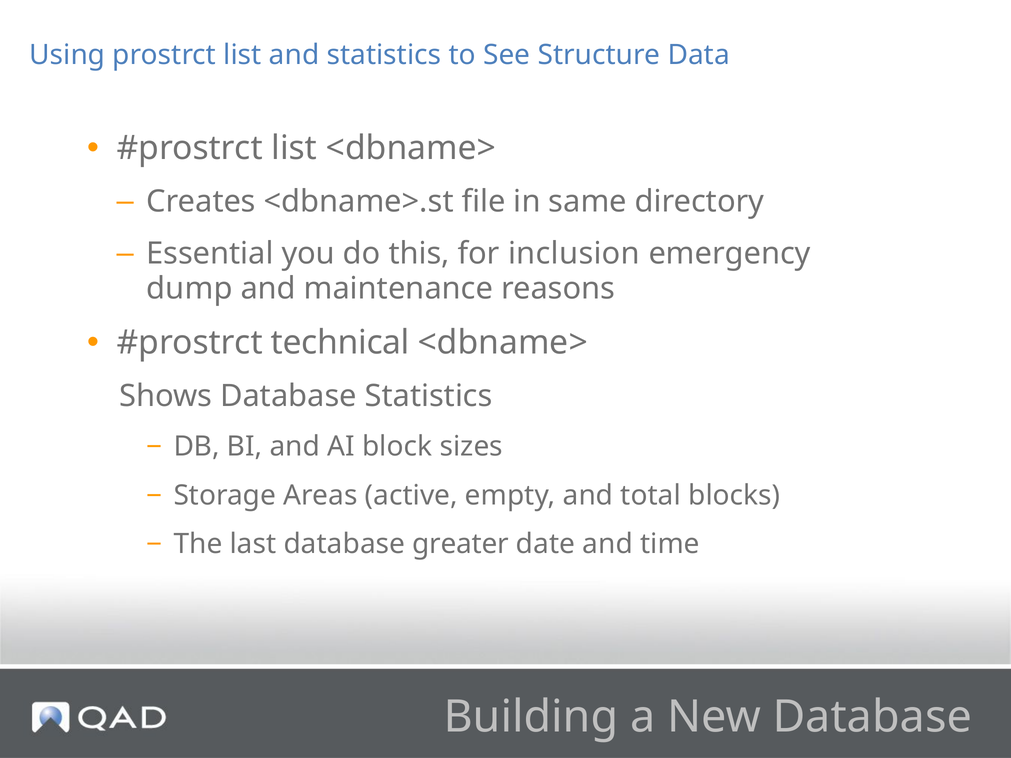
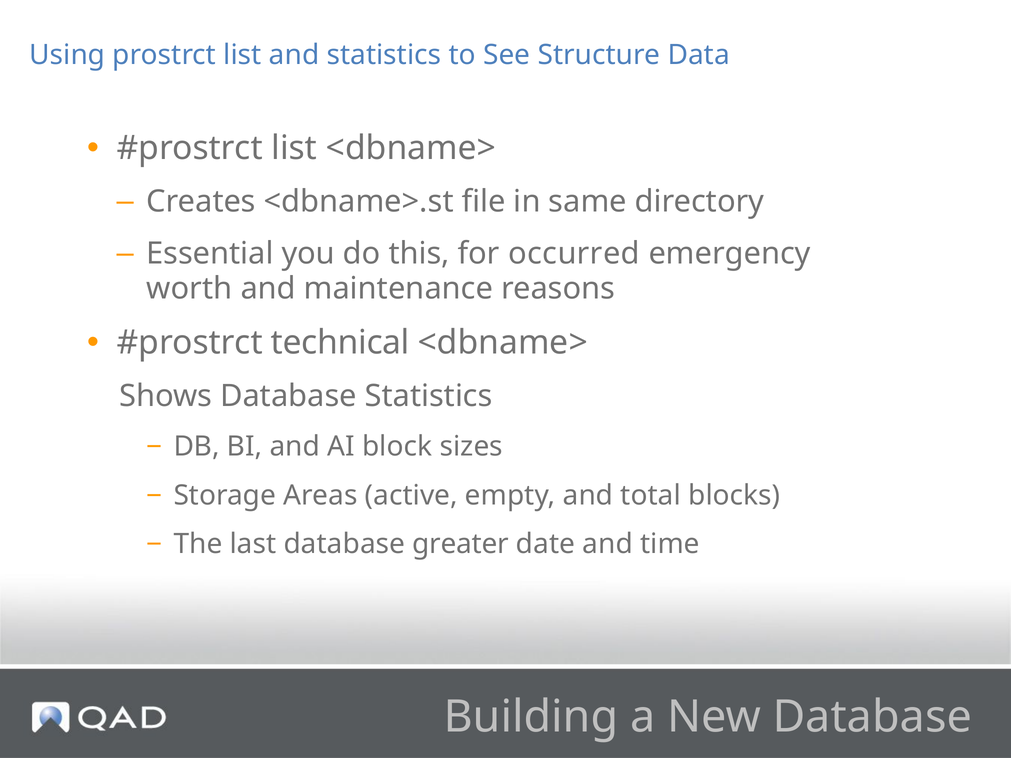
inclusion: inclusion -> occurred (574, 254)
dump: dump -> worth (189, 289)
